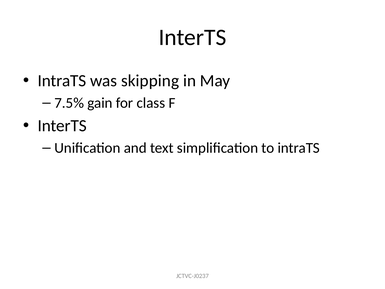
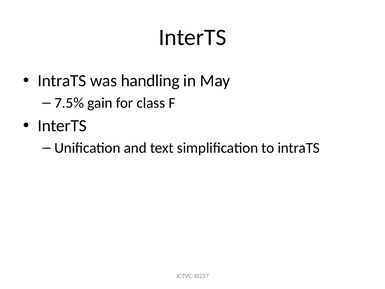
skipping: skipping -> handling (150, 81)
